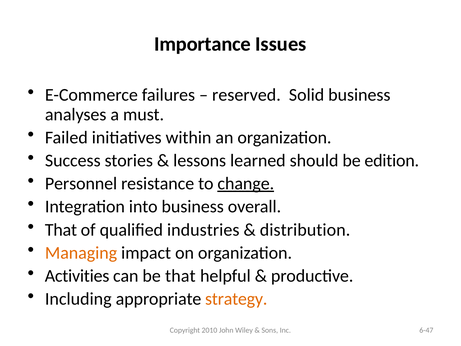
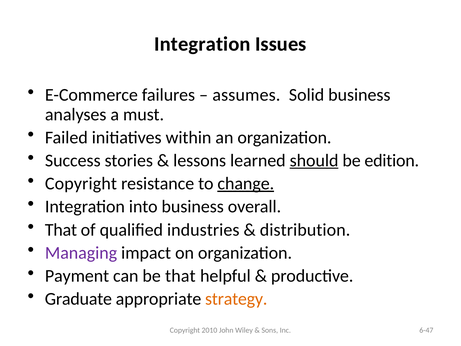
Importance: Importance -> Integration (202, 44)
reserved: reserved -> assumes (246, 95)
should underline: none -> present (314, 160)
Personnel: Personnel -> Copyright (81, 184)
Managing colour: orange -> purple (81, 253)
Activities: Activities -> Payment (77, 276)
Including: Including -> Graduate (78, 299)
